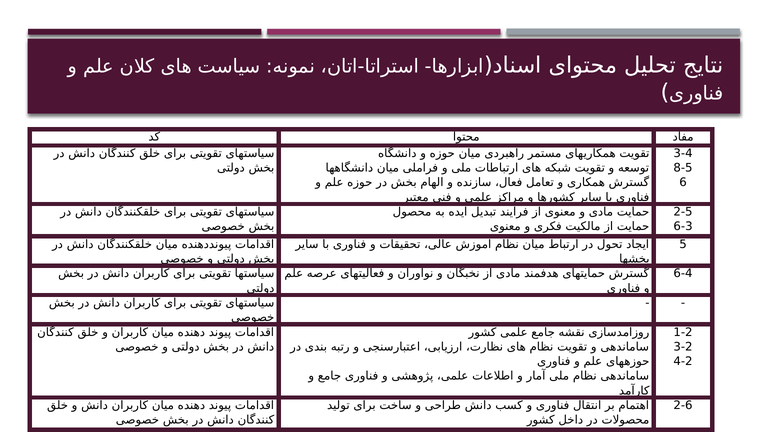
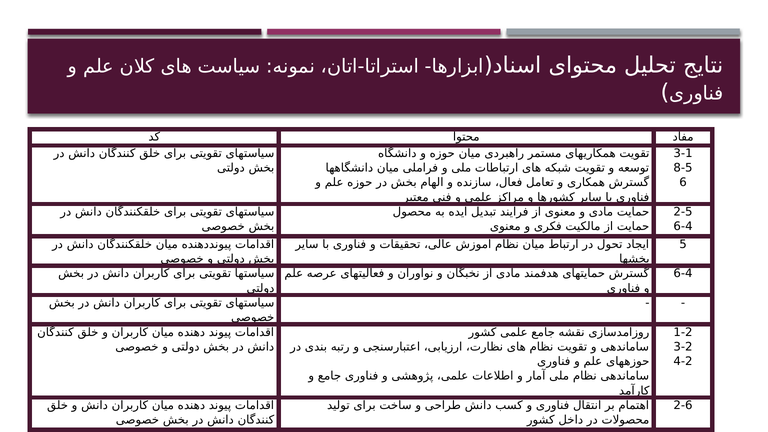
3-4: 3-4 -> 3-1 (683, 153)
6-3: 6-3 -> 6-4 (683, 227)
